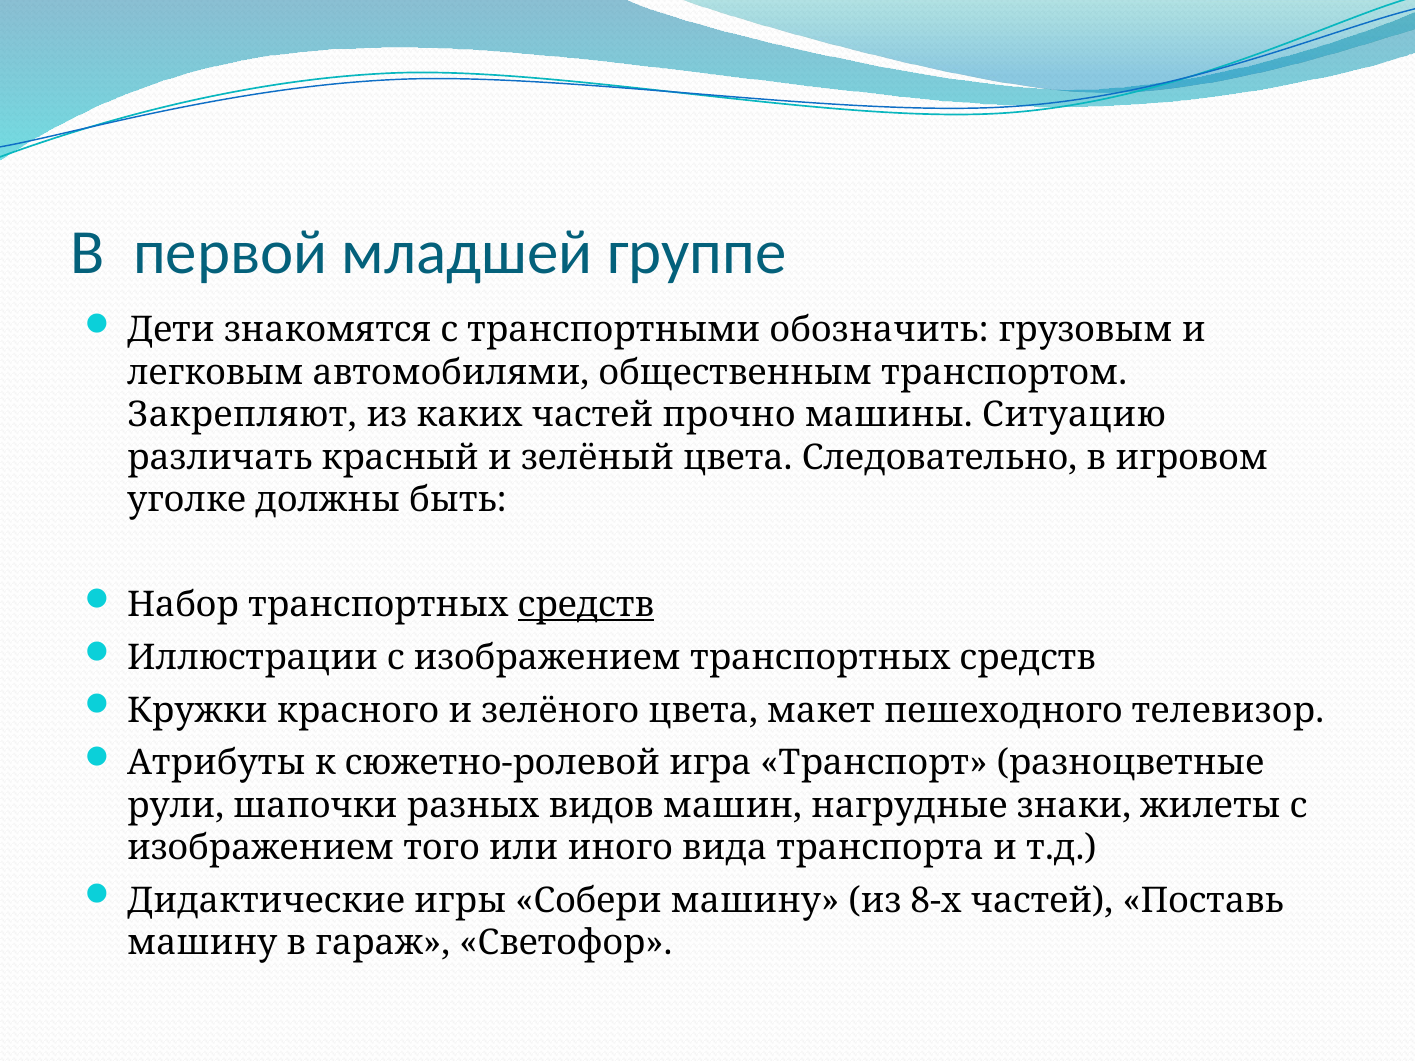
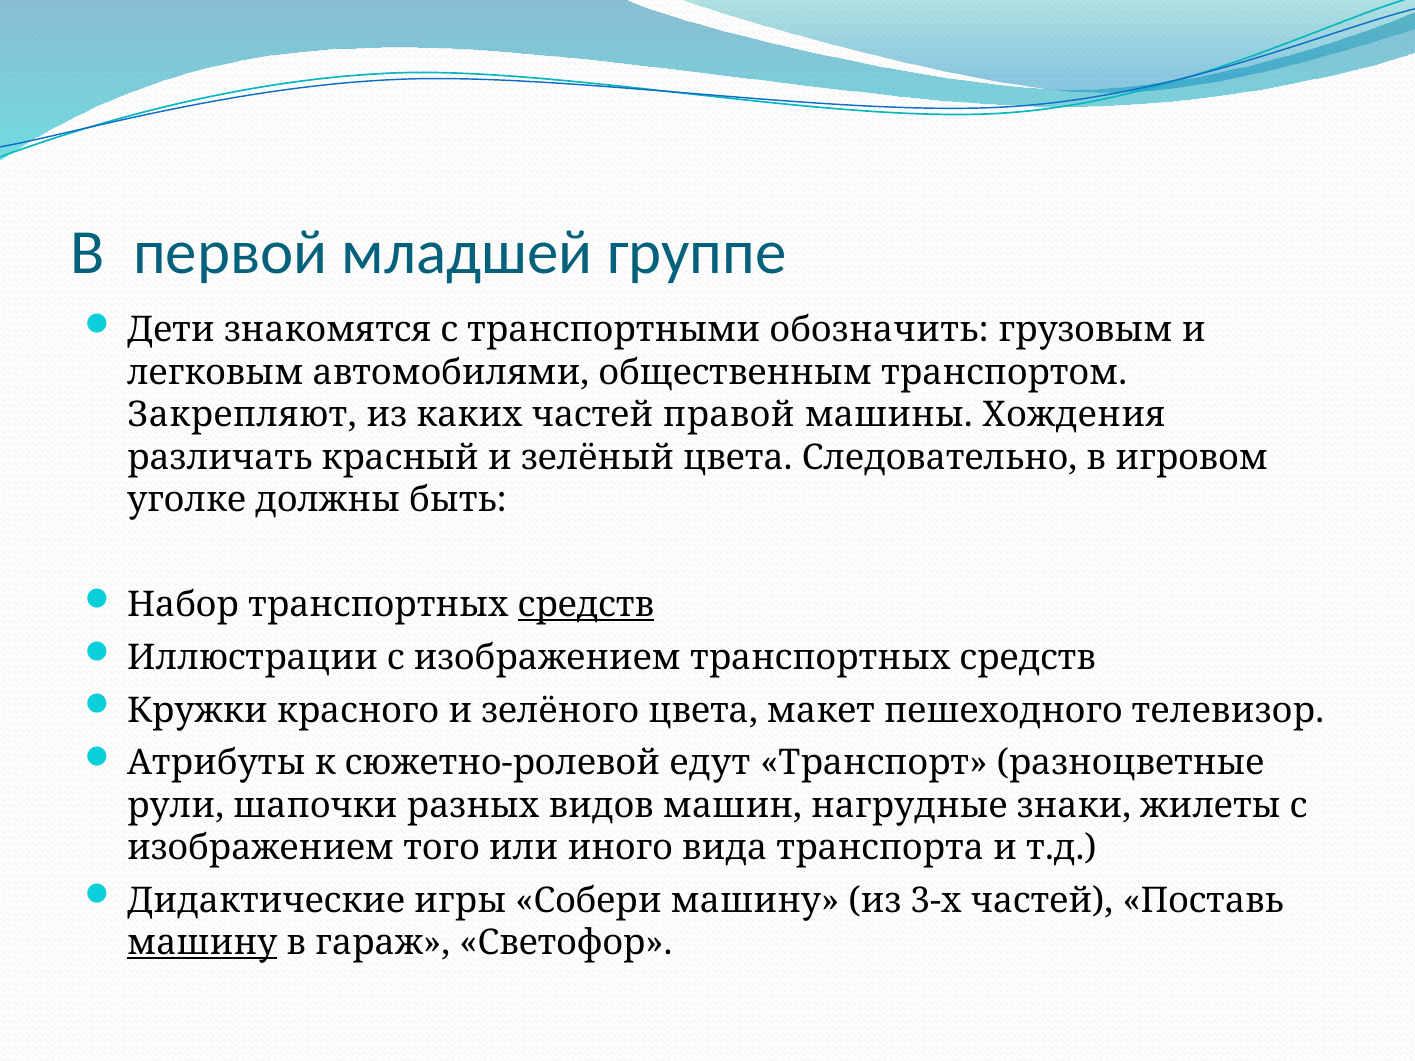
прочно: прочно -> правой (729, 415)
Ситуацию: Ситуацию -> Хождения (1074, 415)
игра: игра -> едут (710, 763)
8-х: 8-х -> 3-х (936, 901)
машину underline: none -> present (202, 943)
